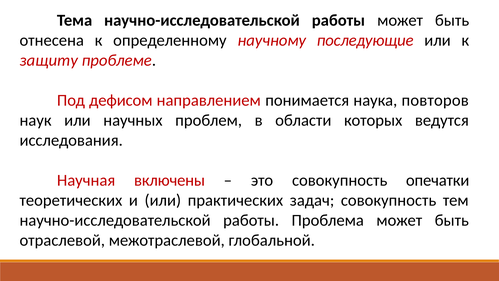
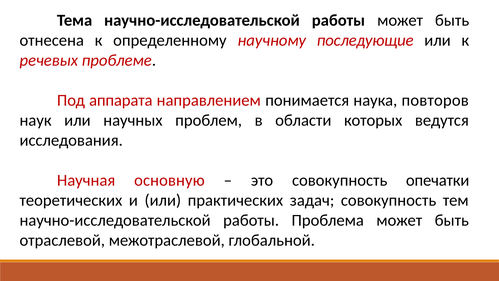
защиту: защиту -> речевых (49, 60)
дефисом: дефисом -> аппарата (121, 100)
включены: включены -> основную (169, 180)
